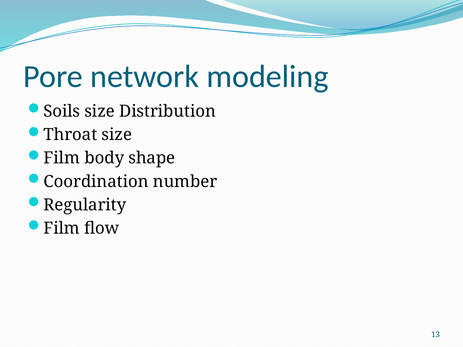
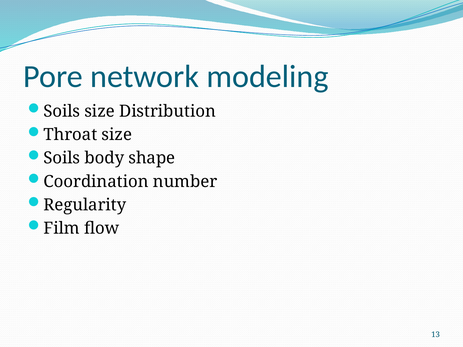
Film: Film -> Soils (62, 158)
